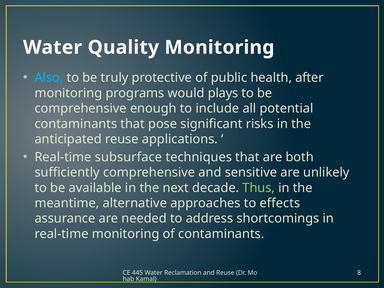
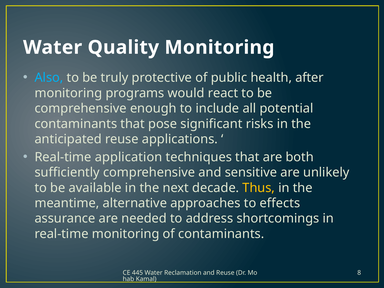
plays: plays -> react (223, 93)
subsurface: subsurface -> application (129, 157)
Thus colour: light green -> yellow (259, 188)
